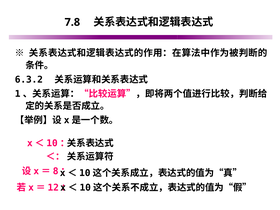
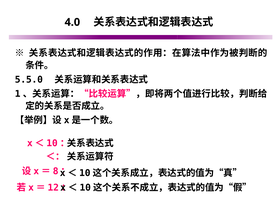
7.8: 7.8 -> 4.0 (72, 22)
6.3.2: 6.3.2 -> 5.5.0 (29, 80)
